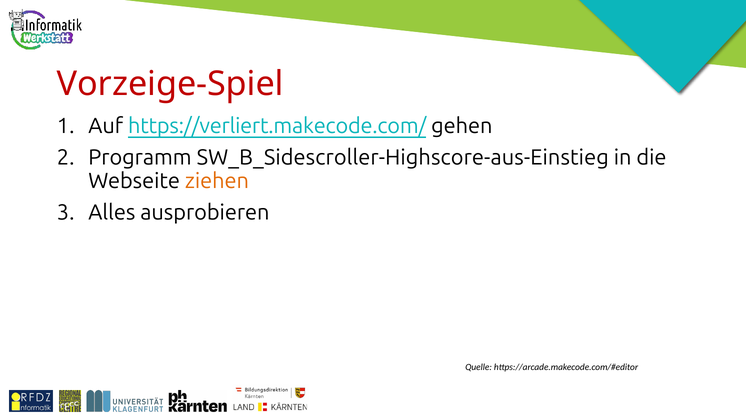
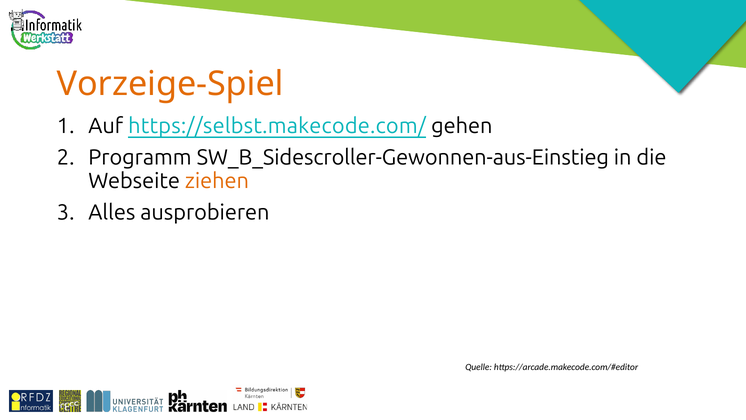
Vorzeige-Spiel colour: red -> orange (170, 84)
https://verliert.makecode.com/: https://verliert.makecode.com/ -> https://selbst.makecode.com/ (277, 126)
SW_B_Sidescroller-Highscore-aus-Einstieg: SW_B_Sidescroller-Highscore-aus-Einstieg -> SW_B_Sidescroller-Gewonnen-aus-Einstieg (403, 157)
